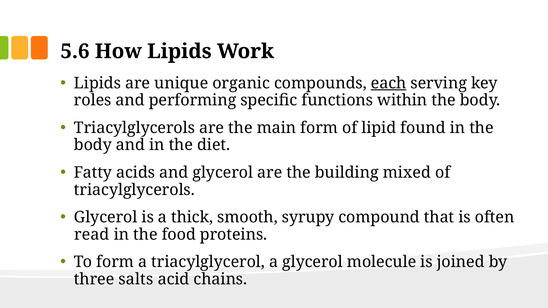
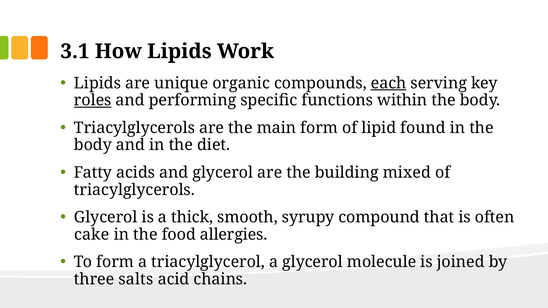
5.6: 5.6 -> 3.1 (75, 51)
roles underline: none -> present (93, 100)
read: read -> cake (92, 235)
proteins: proteins -> allergies (234, 235)
